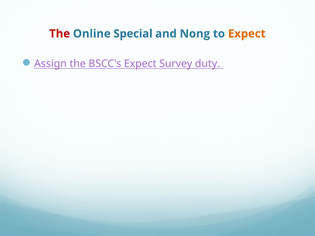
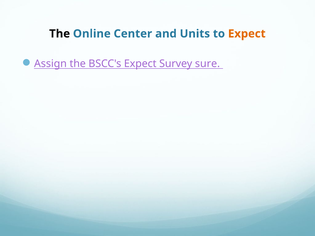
The colour: red -> black (60, 34)
Special: Special -> Center (133, 34)
Nong: Nong -> Units (195, 34)
duty: duty -> sure (207, 64)
